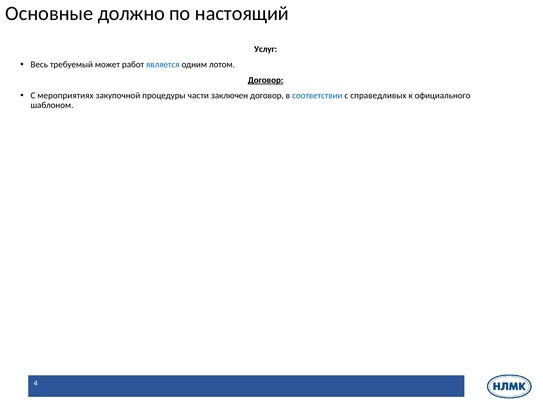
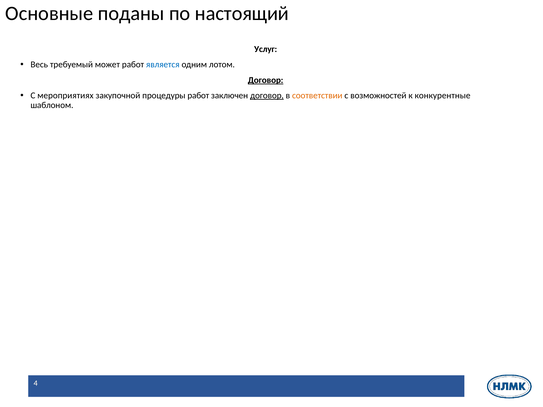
должно: должно -> поданы (131, 14)
процедуры части: части -> работ (198, 96)
договор underline: none -> present (267, 96)
соответствии colour: blue -> orange (317, 96)
справедливых: справедливых -> возможностей (378, 96)
официального: официального -> конкурентные (443, 96)
